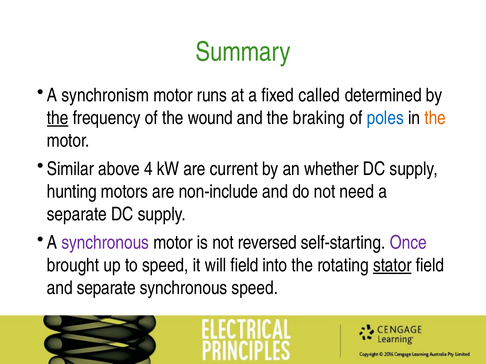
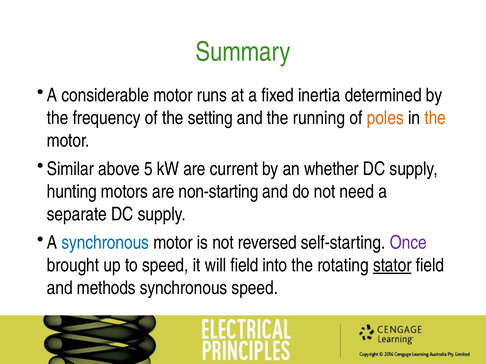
synchronism: synchronism -> considerable (105, 95)
called: called -> inertia (319, 95)
the underline: present -> none (58, 118)
wound: wound -> setting (210, 118)
braking: braking -> running (319, 118)
poles colour: blue -> orange (385, 118)
4: 4 -> 5 (148, 169)
non-include: non-include -> non-starting (218, 192)
synchronous colour: purple -> blue (105, 243)
and separate: separate -> methods (106, 288)
